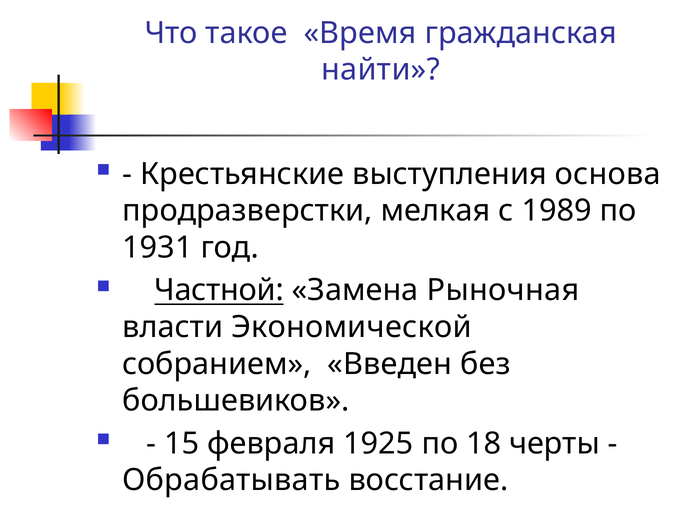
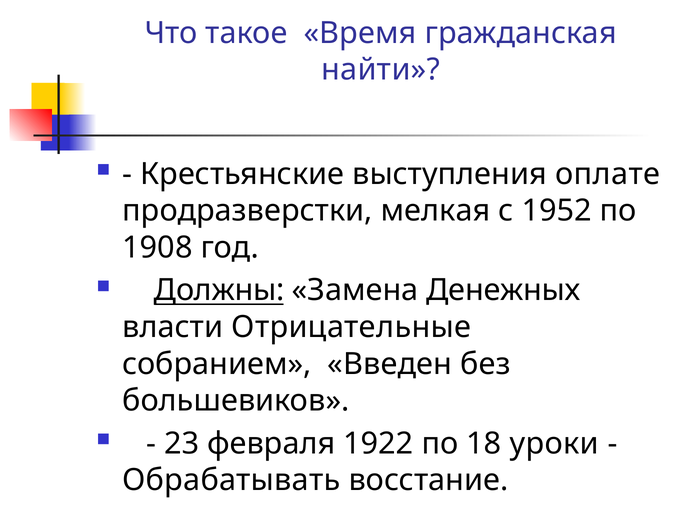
основа: основа -> оплате (608, 174)
1989: 1989 -> 1952 (557, 211)
1931: 1931 -> 1908 (157, 248)
Частной: Частной -> Должны (219, 291)
Рыночная: Рыночная -> Денежных (503, 291)
Экономической: Экономической -> Отрицательные (351, 327)
15: 15 -> 23 (182, 444)
1925: 1925 -> 1922 (378, 444)
черты: черты -> уроки (554, 444)
